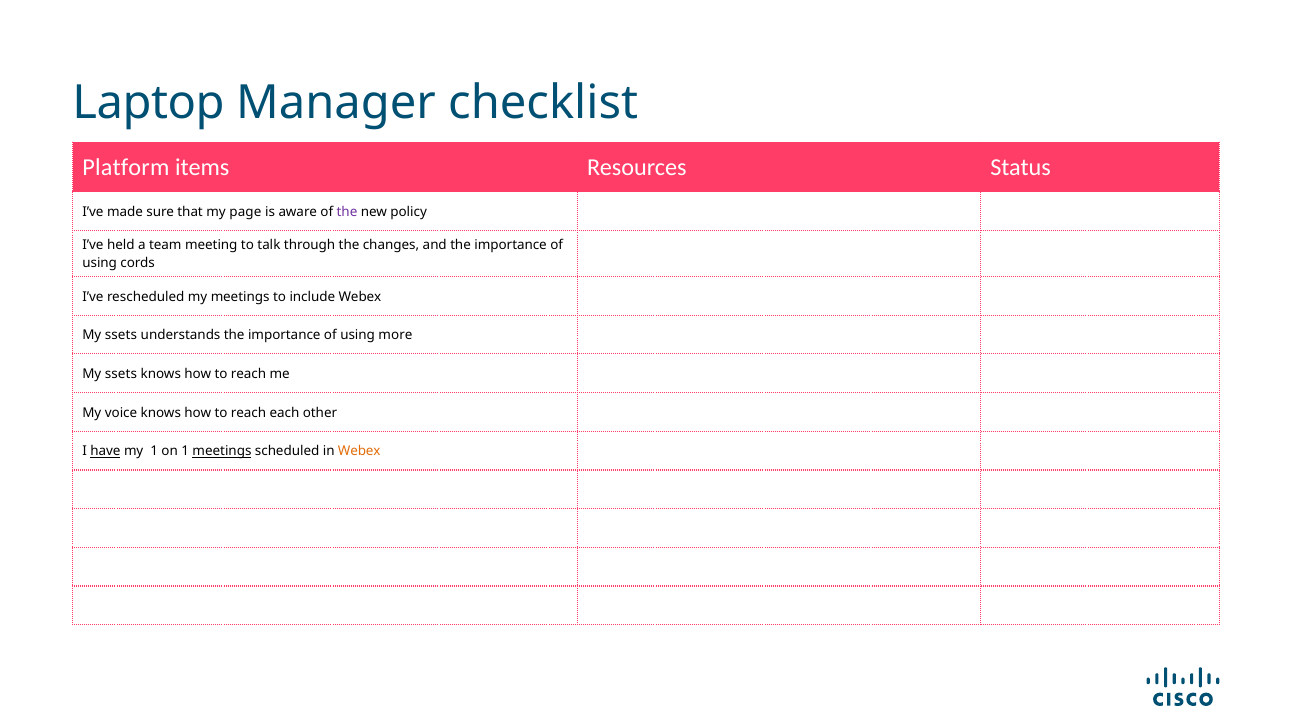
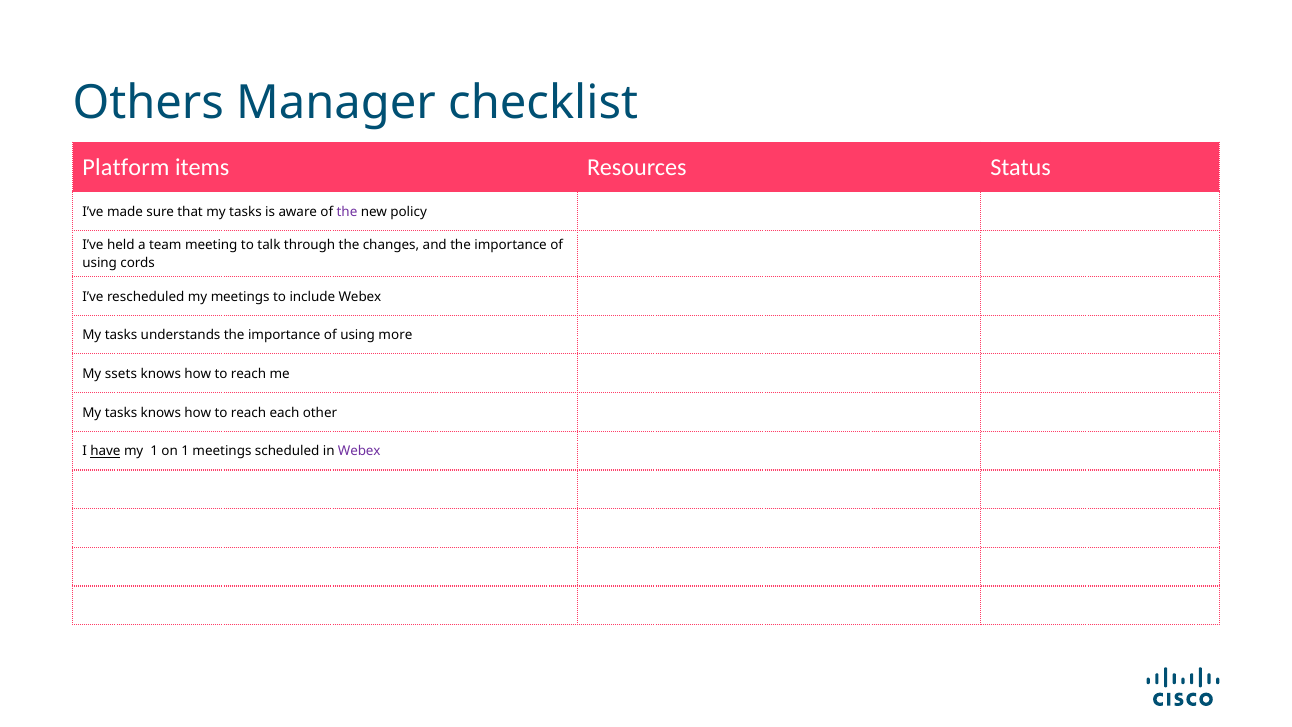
Laptop: Laptop -> Others (148, 103)
that my page: page -> tasks (245, 212)
ssets: ssets -> tasks (121, 335)
voice: voice -> tasks (121, 413)
meetings underline: present -> none (222, 451)
Webex colour: orange -> purple (359, 451)
